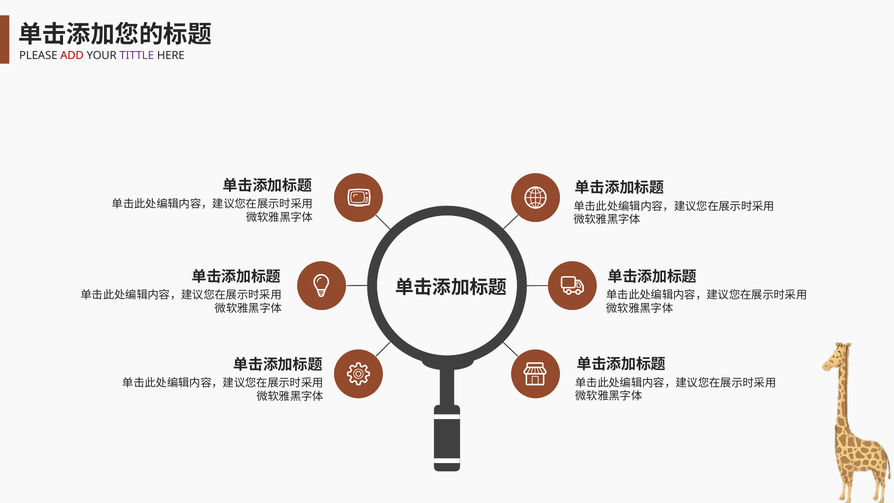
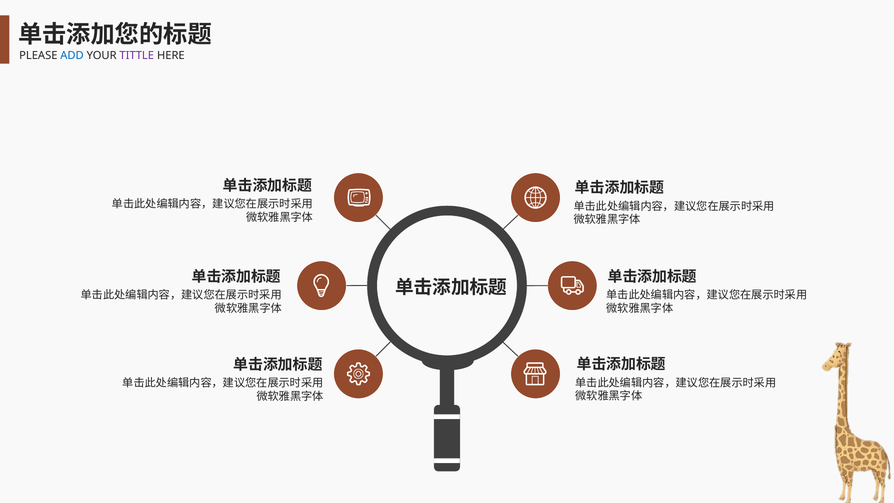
ADD colour: red -> blue (72, 55)
